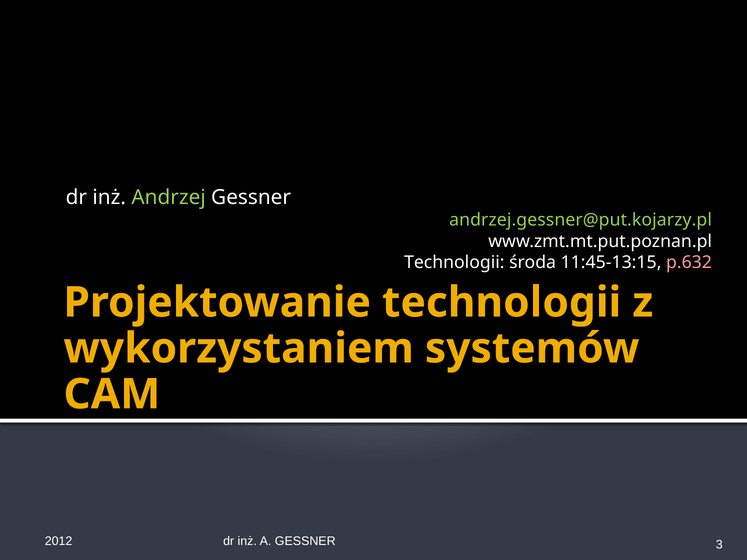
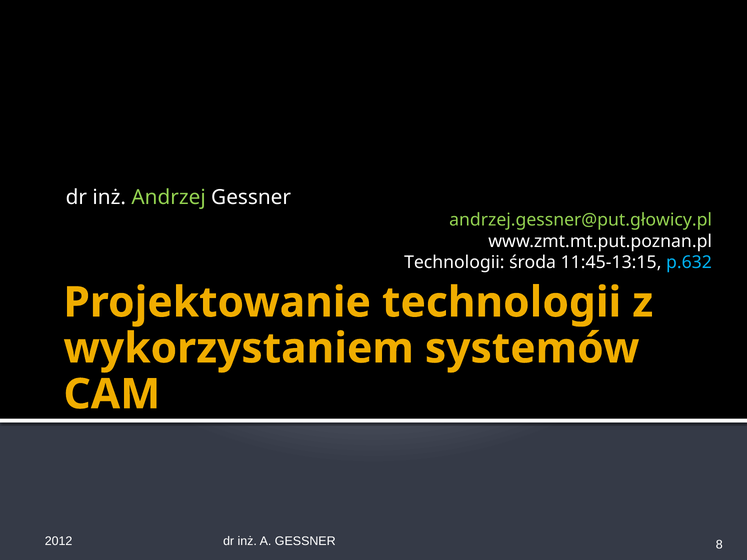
andrzej.gessner@put.kojarzy.pl: andrzej.gessner@put.kojarzy.pl -> andrzej.gessner@put.głowicy.pl (581, 220)
p.632 colour: pink -> light blue (689, 263)
3: 3 -> 8 (719, 545)
